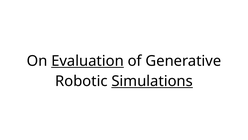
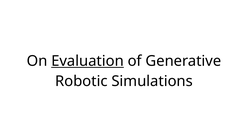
Simulations underline: present -> none (152, 81)
